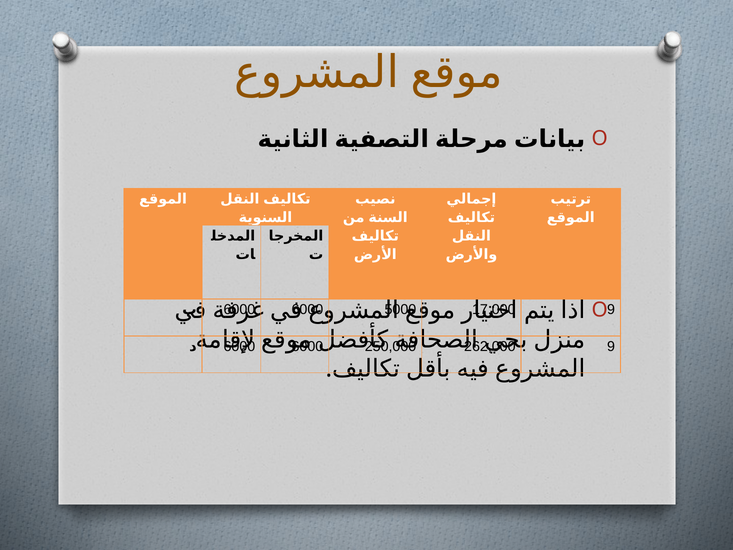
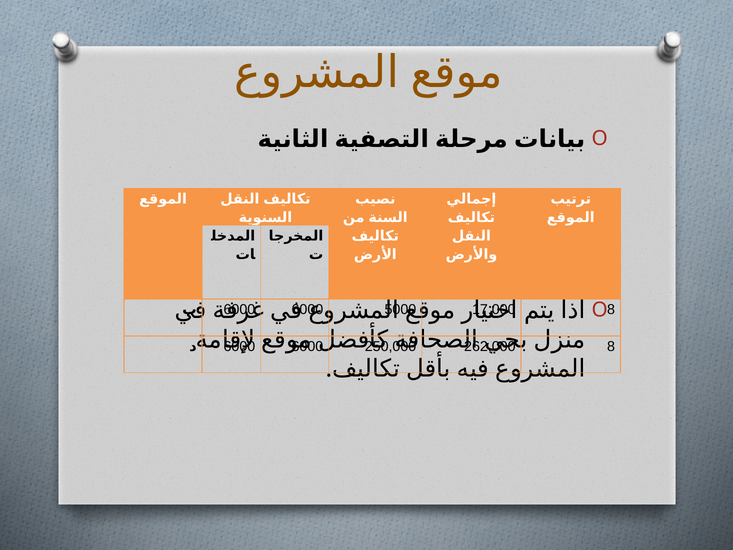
9: 9 -> 8 (611, 309)
9: 9 -> 8 (611, 346)
